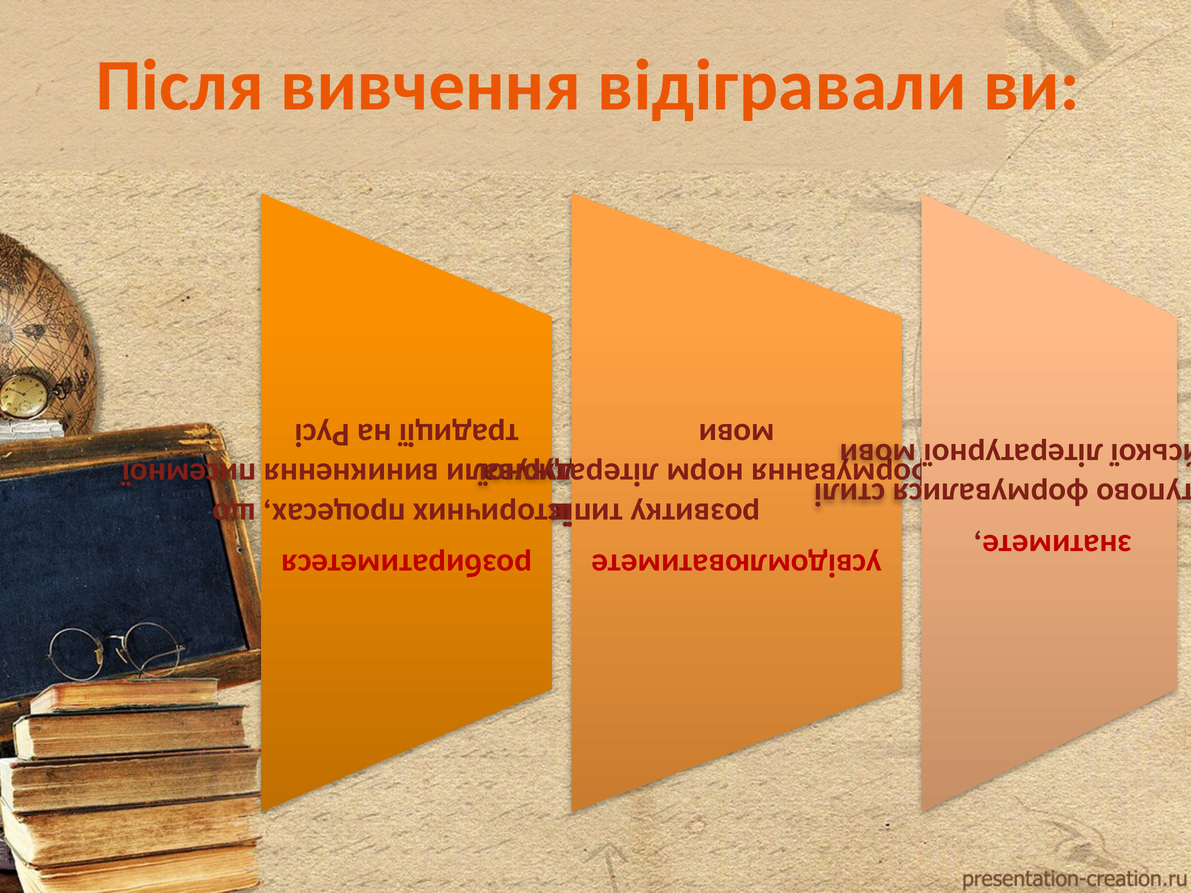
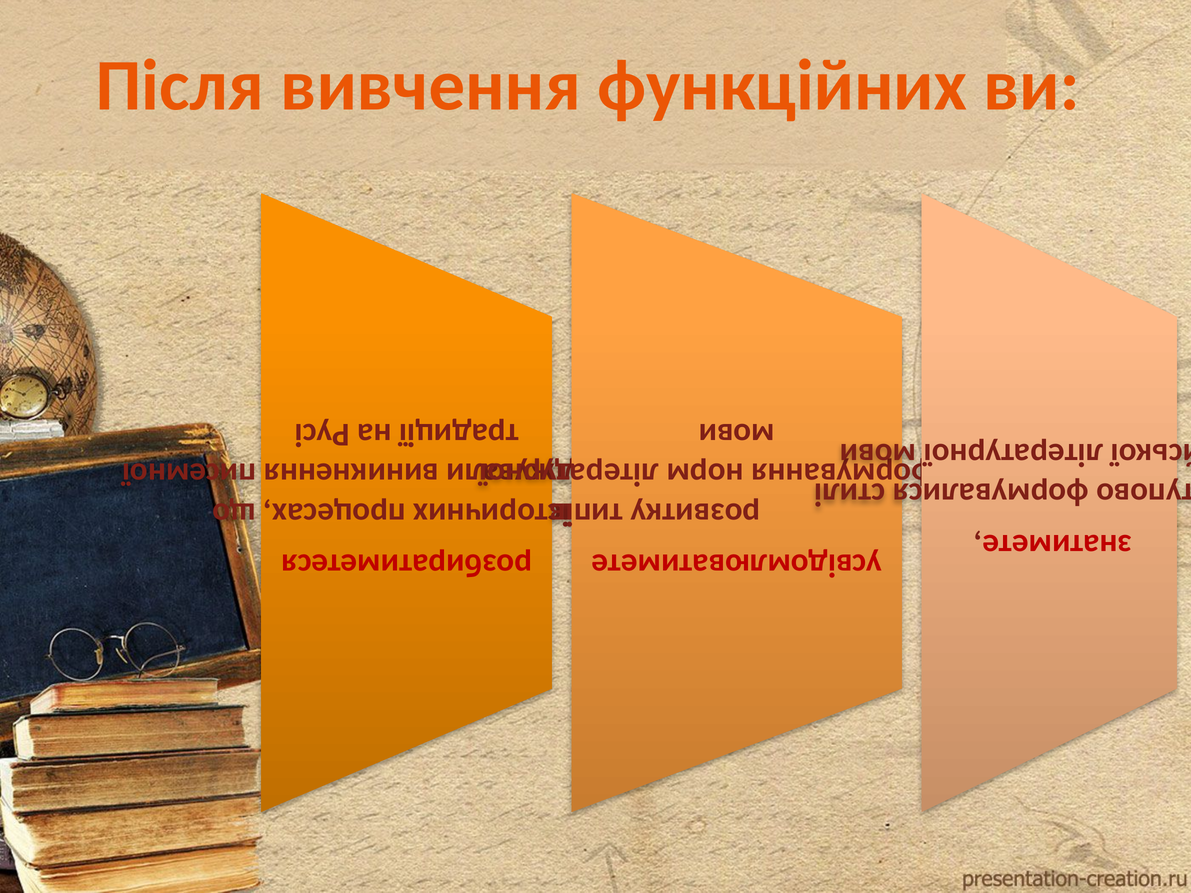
відігравали: відігравали -> функційних (782, 86)
